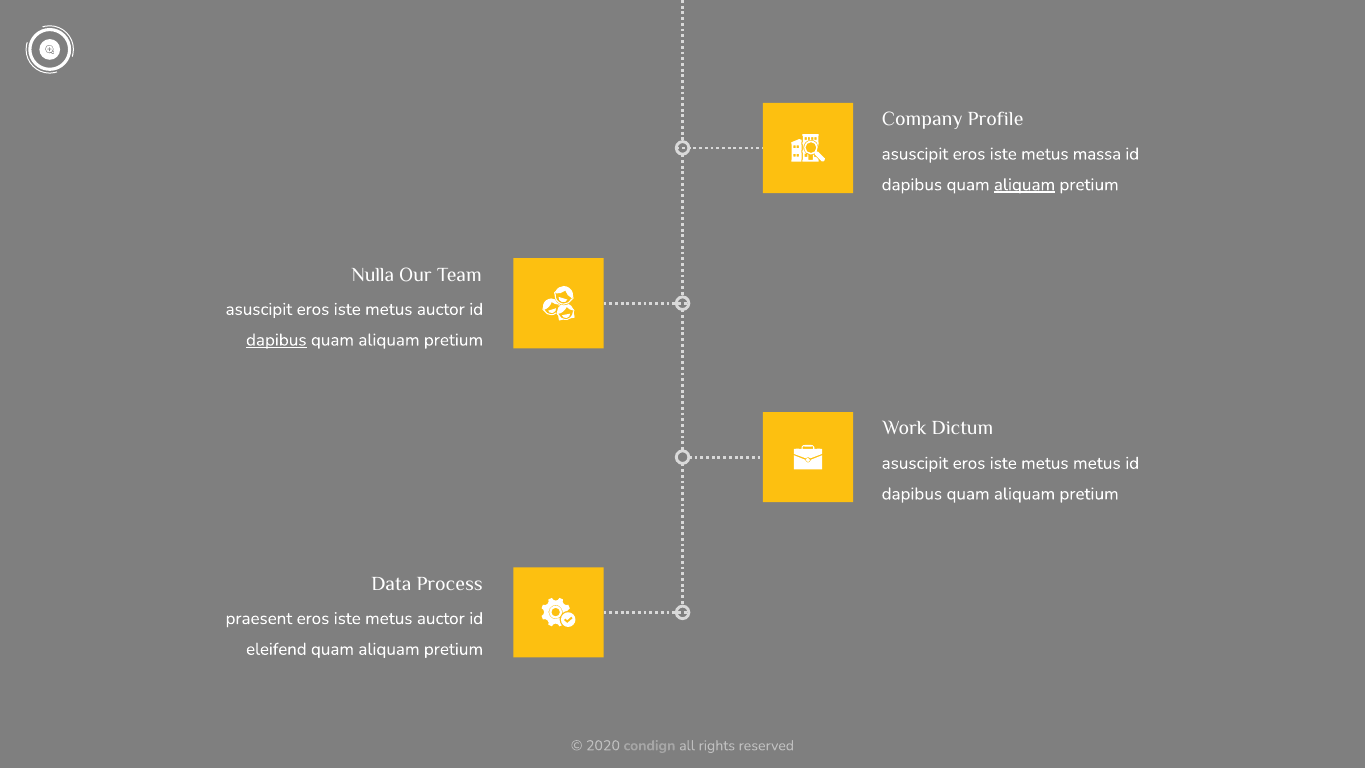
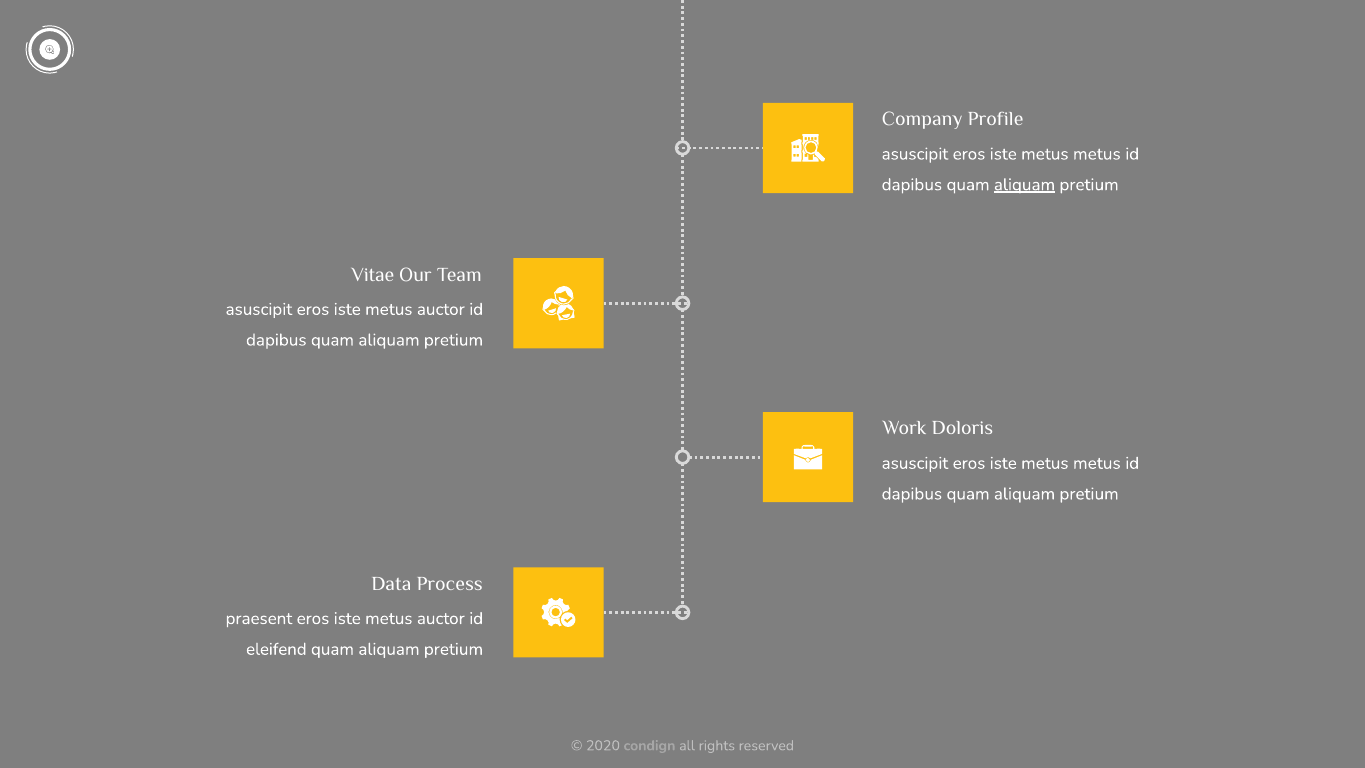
massa: massa -> metus (1097, 154)
Nulla: Nulla -> Vitae (373, 274)
dapibus underline: present -> none (276, 340)
Dictum: Dictum -> Doloris (962, 428)
